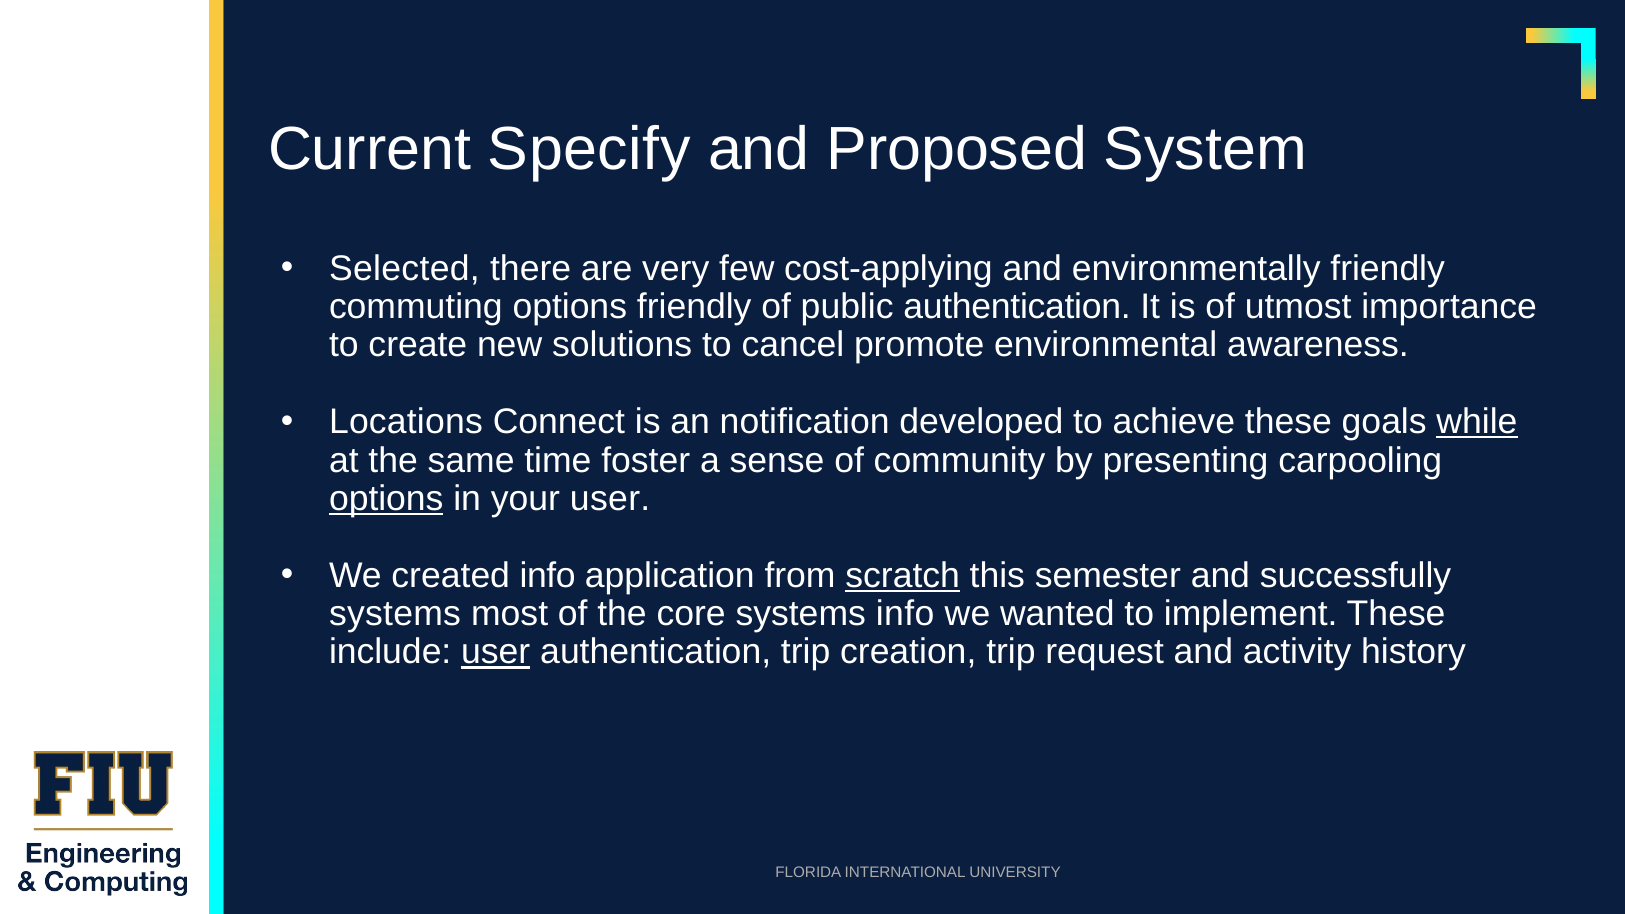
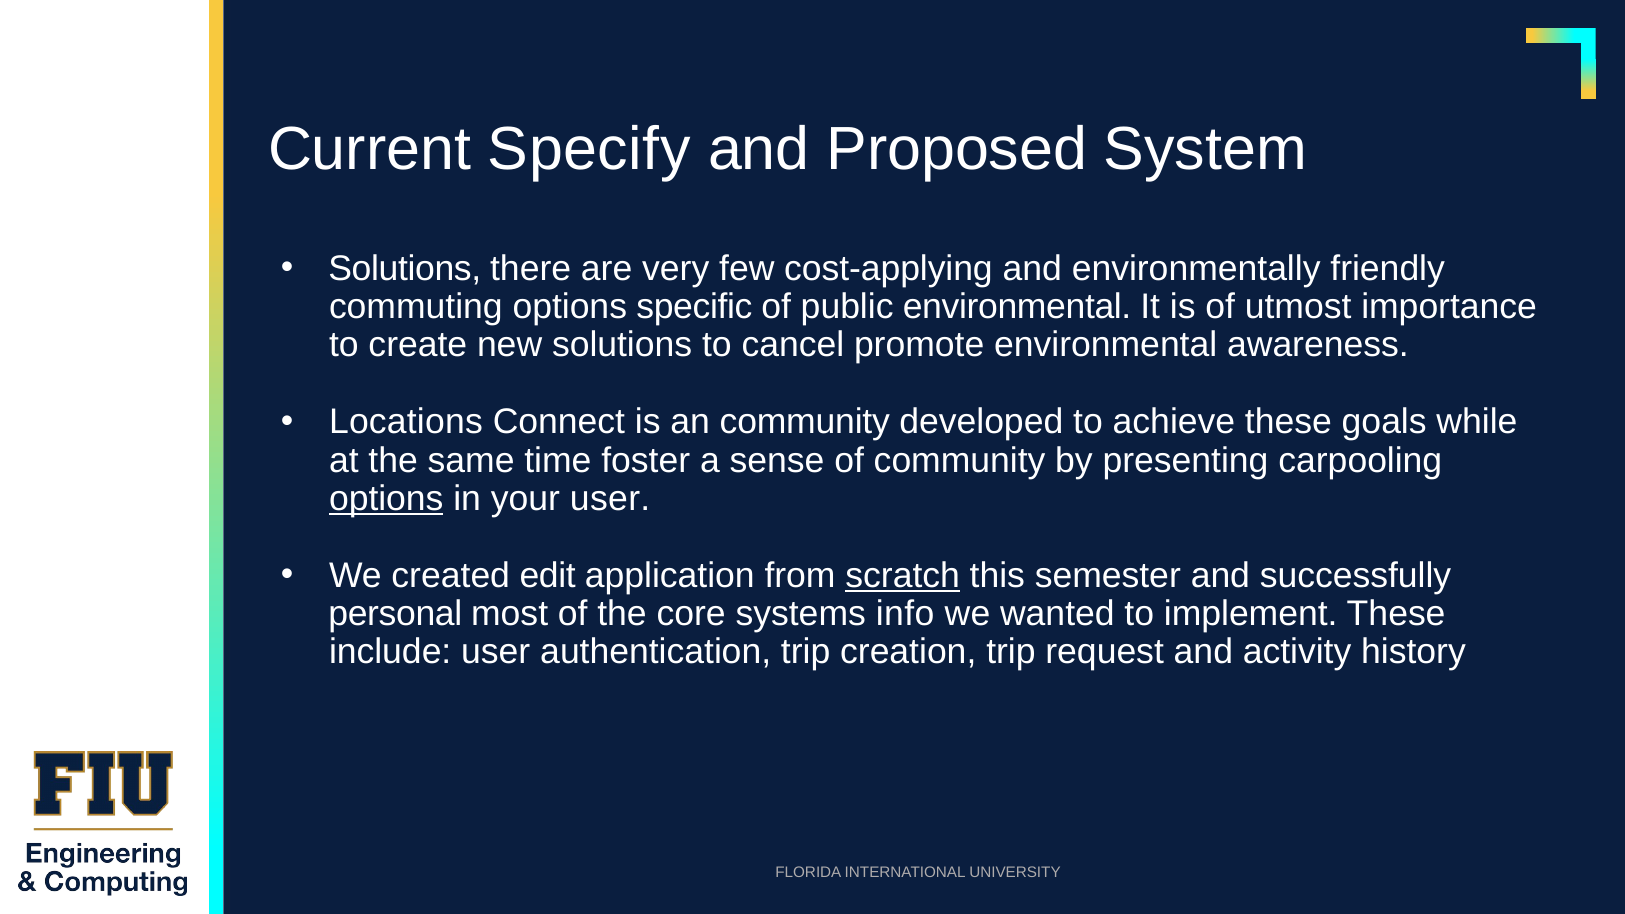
Selected: Selected -> Solutions (405, 268)
options friendly: friendly -> specific (694, 307)
public authentication: authentication -> environmental (1017, 307)
an notification: notification -> community (805, 422)
while underline: present -> none (1477, 422)
created info: info -> edit (548, 575)
systems: systems -> personal (395, 614)
user underline: present -> none (496, 652)
